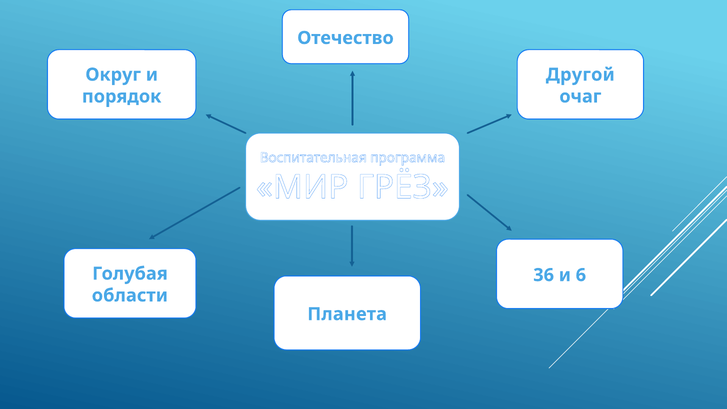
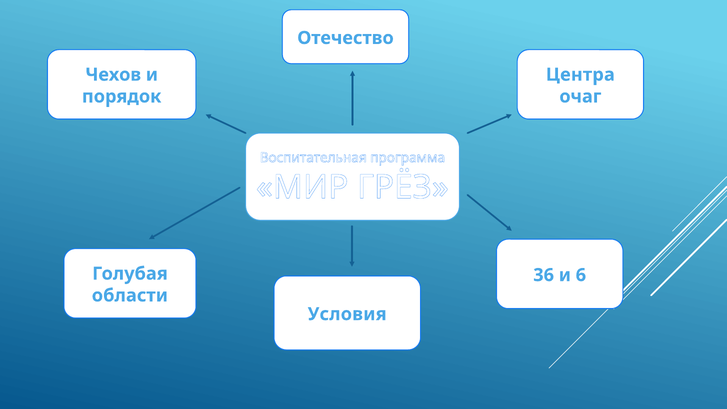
Округ: Округ -> Чехов (113, 75)
Другой: Другой -> Центра (580, 75)
Планета: Планета -> Условия (347, 314)
